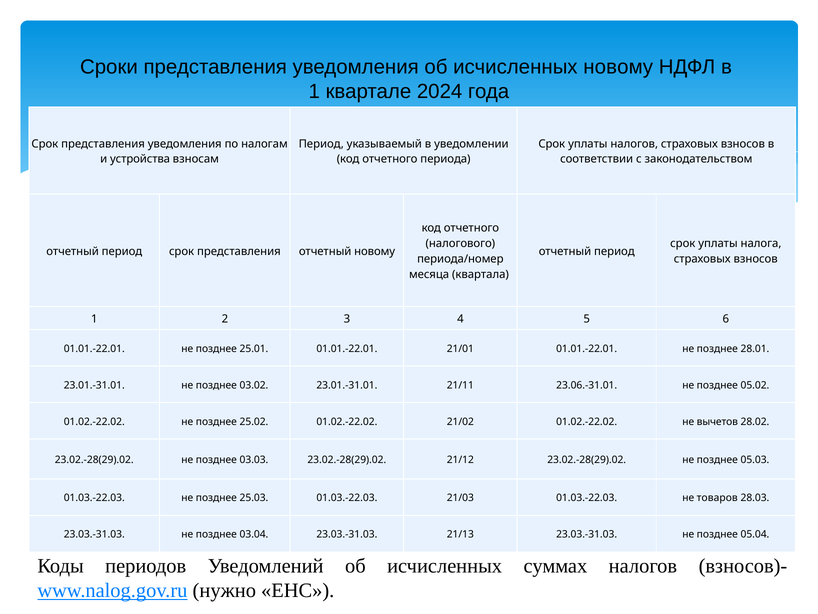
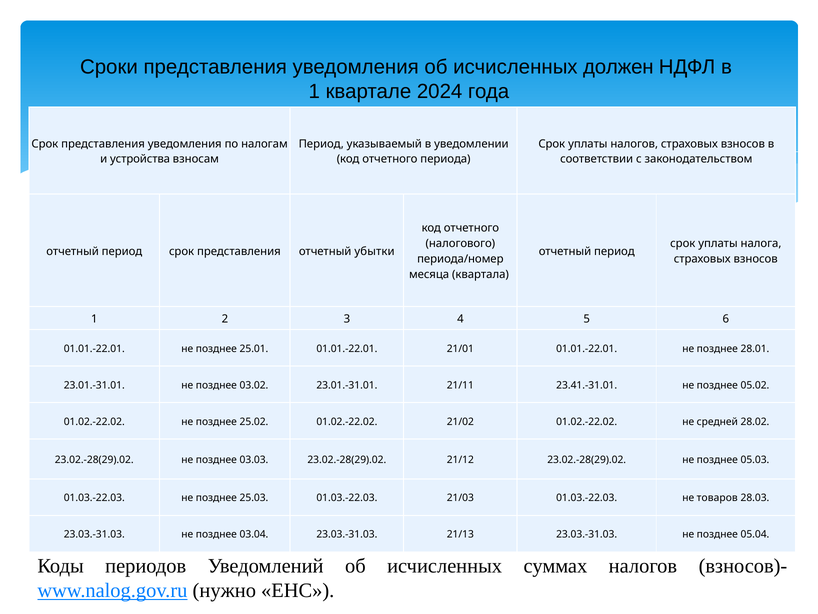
исчисленных новому: новому -> должен (618, 67)
отчетный новому: новому -> убытки (375, 251)
23.06.-31.01: 23.06.-31.01 -> 23.41.-31.01 (587, 385)
вычетов: вычетов -> средней (717, 421)
